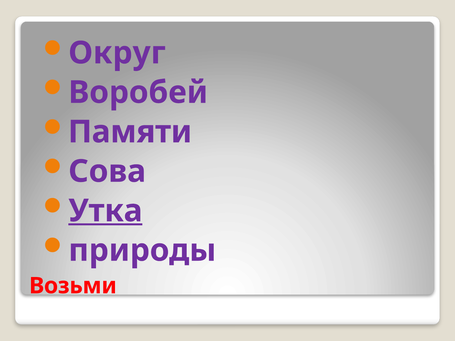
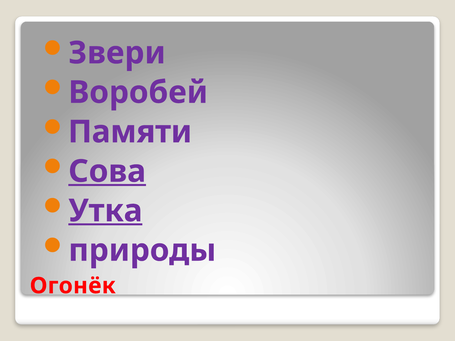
Округ: Округ -> Звери (117, 53)
Сова underline: none -> present (107, 172)
Возьми: Возьми -> Огонёк (73, 286)
